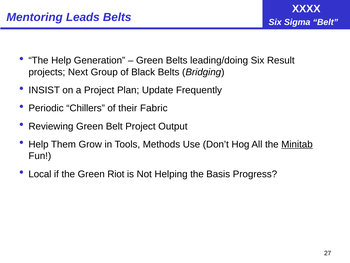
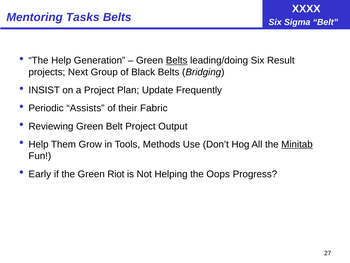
Leads: Leads -> Tasks (83, 17)
Belts underline: none -> present (177, 60)
Chillers: Chillers -> Assists (86, 108)
Local: Local -> Early (40, 174)
Basis: Basis -> Oops (218, 174)
